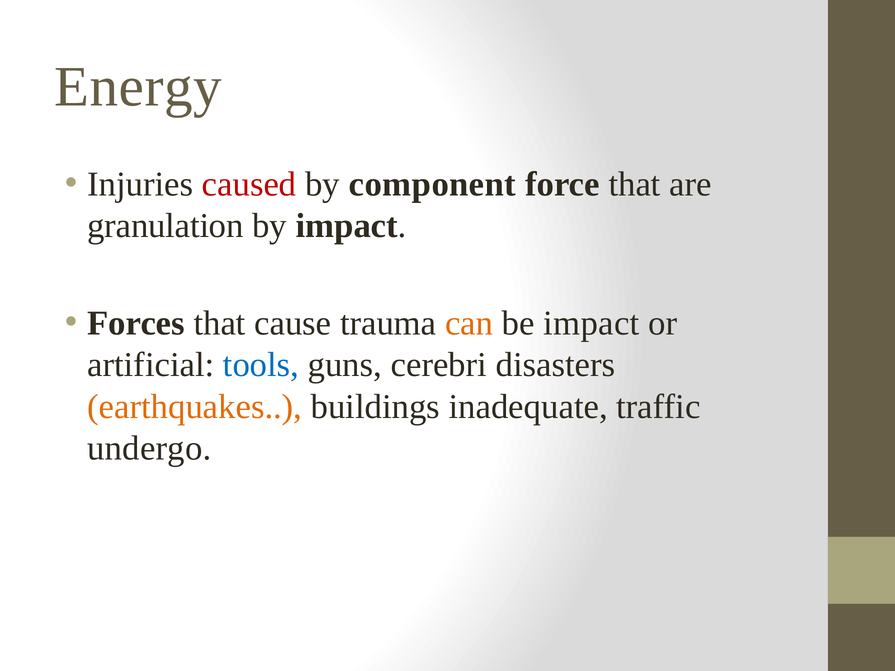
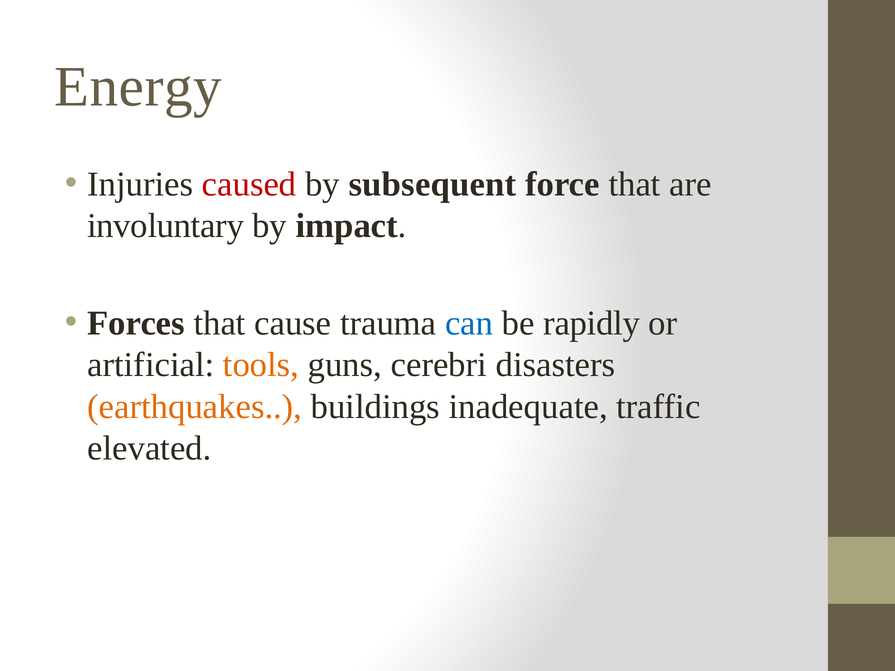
component: component -> subsequent (433, 184)
granulation: granulation -> involuntary (165, 226)
can colour: orange -> blue (469, 323)
be impact: impact -> rapidly (592, 323)
tools colour: blue -> orange (261, 365)
undergo: undergo -> elevated (149, 448)
